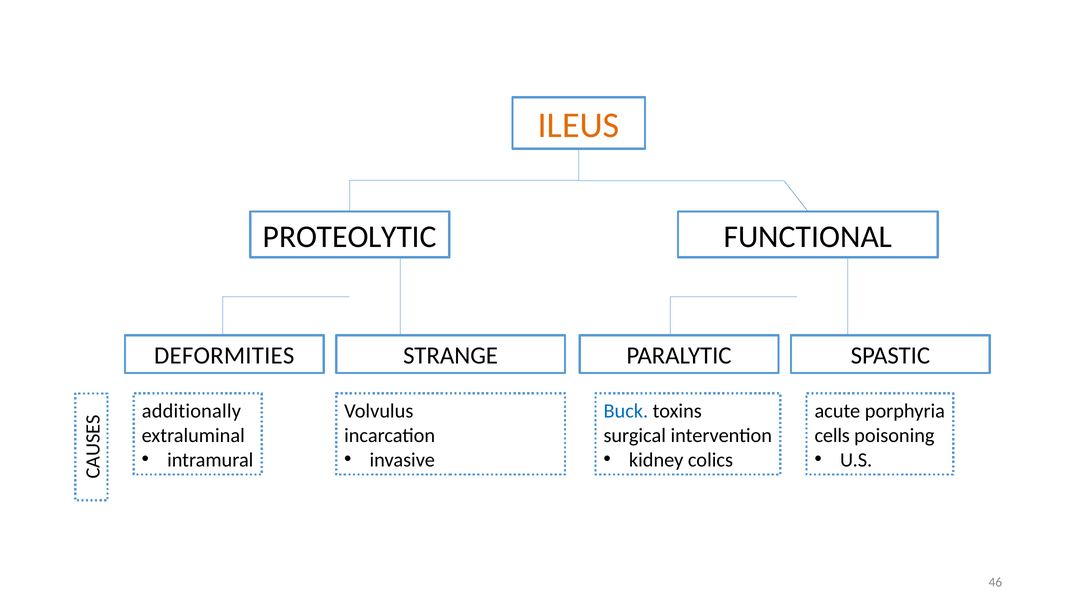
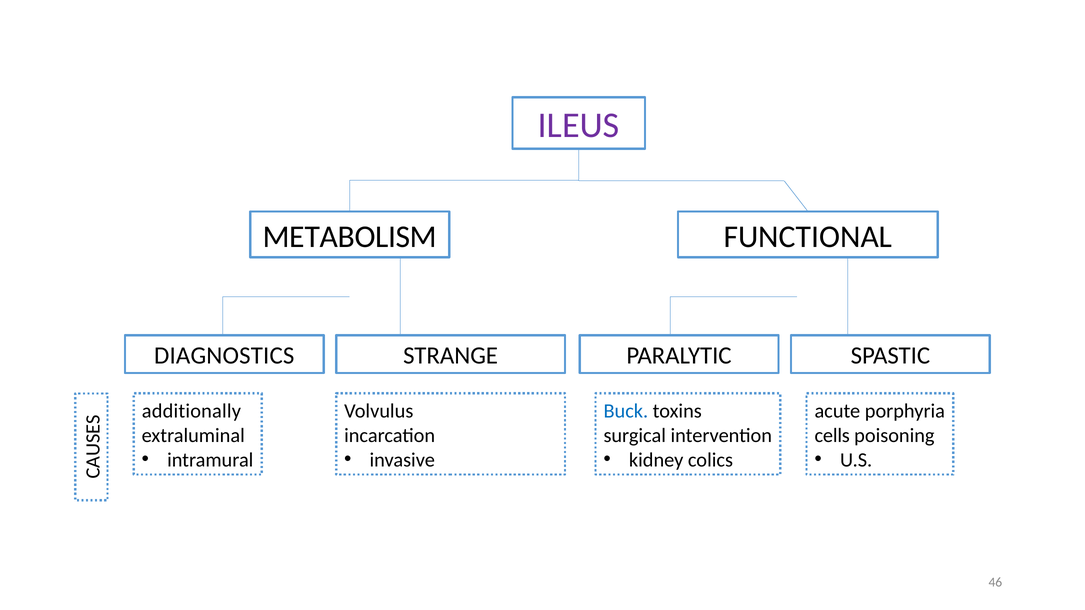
ILEUS colour: orange -> purple (579, 126)
PROTEOLYTIC: PROTEOLYTIC -> METABOLISM (350, 237)
DEFORMITIES: DEFORMITIES -> DIAGNOSTICS (224, 356)
